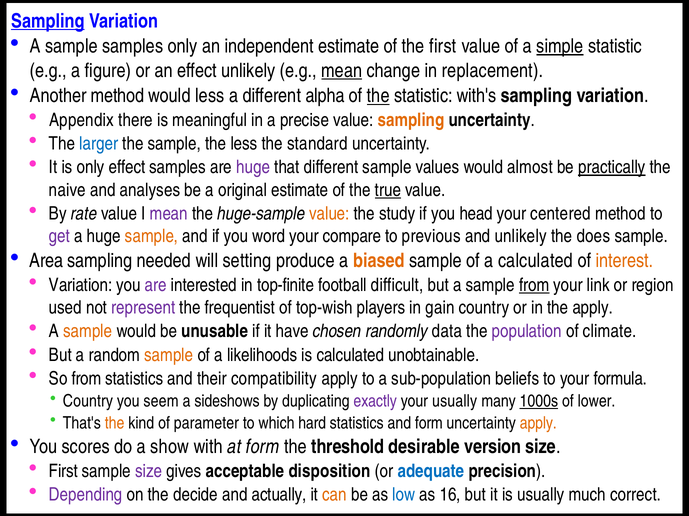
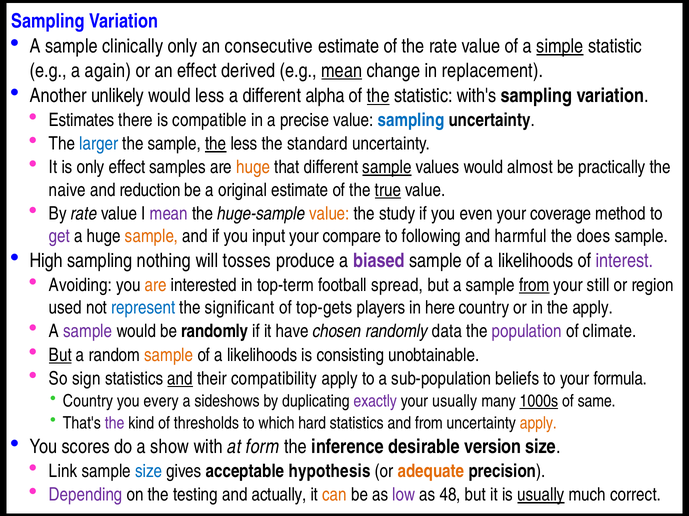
Sampling underline: present -> none (48, 21)
sample samples: samples -> clinically (133, 46)
independent: independent -> consecutive (269, 46)
the first: first -> rate (443, 46)
figure: figure -> again (108, 71)
effect unlikely: unlikely -> derived (248, 71)
Another method: method -> unlikely (118, 96)
Appendix: Appendix -> Estimates (82, 120)
meaningful: meaningful -> compatible (210, 120)
sampling colour: orange -> blue (411, 120)
the underline: none -> present (216, 144)
huge colour: purple -> orange (253, 168)
sample underline: none -> present (387, 168)
practically underline: present -> none (612, 168)
analyses: analyses -> reduction (150, 190)
head: head -> even (476, 214)
centered: centered -> coverage (561, 214)
word: word -> input (269, 237)
previous: previous -> following (431, 237)
and unlikely: unlikely -> harmful (521, 237)
Area: Area -> High (46, 261)
needed: needed -> nothing (164, 261)
setting: setting -> tosses (247, 261)
biased colour: orange -> purple (379, 261)
calculated: calculated -> likelihoods (536, 261)
interest colour: orange -> purple (625, 261)
Variation: Variation -> Avoiding (81, 286)
are colour: purple -> orange (156, 286)
top-finite: top-finite -> top-term (285, 286)
difficult: difficult -> spread (397, 286)
link: link -> still (598, 286)
represent colour: purple -> blue (143, 308)
frequentist: frequentist -> significant (240, 308)
top-wish: top-wish -> top-gets (324, 308)
gain: gain -> here (440, 308)
sample colour: orange -> purple (88, 332)
be unusable: unusable -> randomly (215, 332)
But underline: none -> present (60, 355)
is calculated: calculated -> consisting (350, 355)
So from: from -> sign (86, 379)
and underline: none -> present (180, 379)
seem: seem -> every (161, 402)
lower: lower -> same (597, 402)
the colour: orange -> purple (115, 424)
parameter: parameter -> thresholds (206, 424)
and form: form -> from (429, 424)
threshold: threshold -> inference (348, 448)
First: First -> Link (63, 472)
size colour: purple -> blue (149, 472)
disposition: disposition -> hypothesis (330, 472)
adequate colour: blue -> orange (431, 472)
decide: decide -> testing (195, 496)
low colour: blue -> purple (404, 496)
16: 16 -> 48 (450, 496)
usually underline: none -> present (541, 496)
